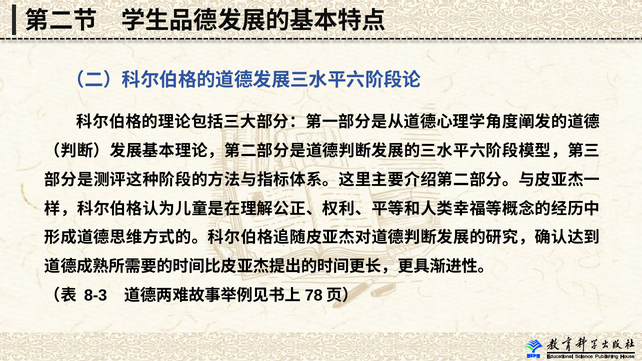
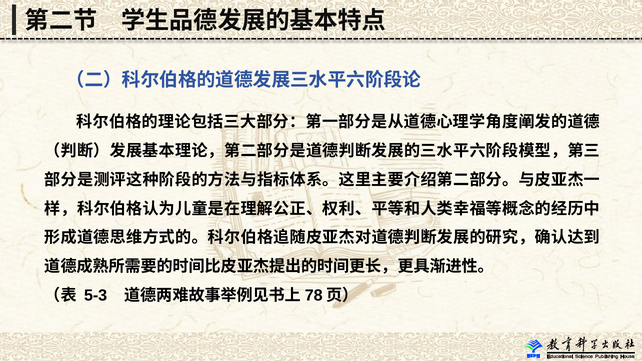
8-3: 8-3 -> 5-3 (96, 296)
